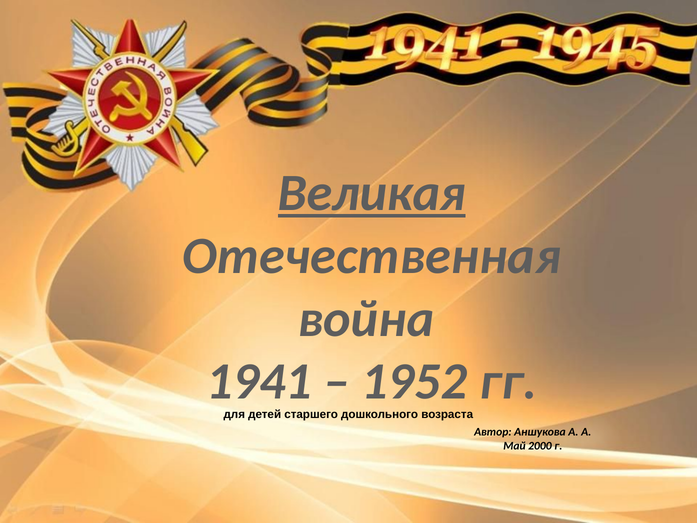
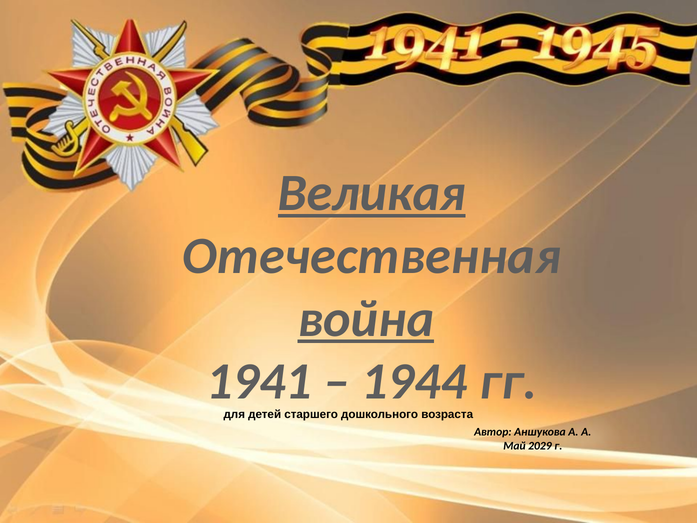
война underline: none -> present (366, 319)
1952: 1952 -> 1944 (414, 381)
2000: 2000 -> 2029 (540, 446)
